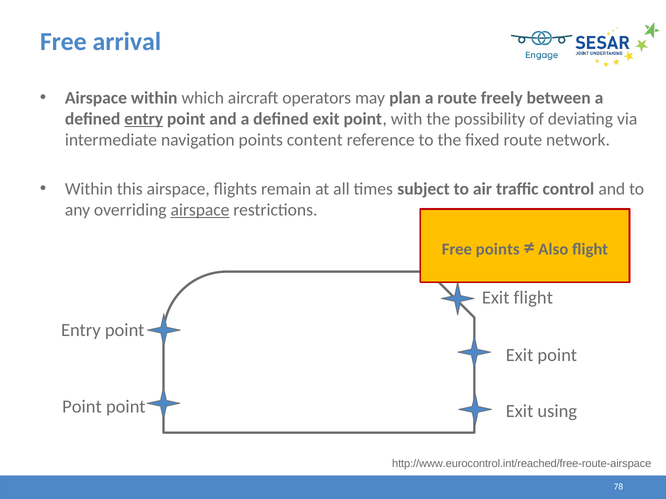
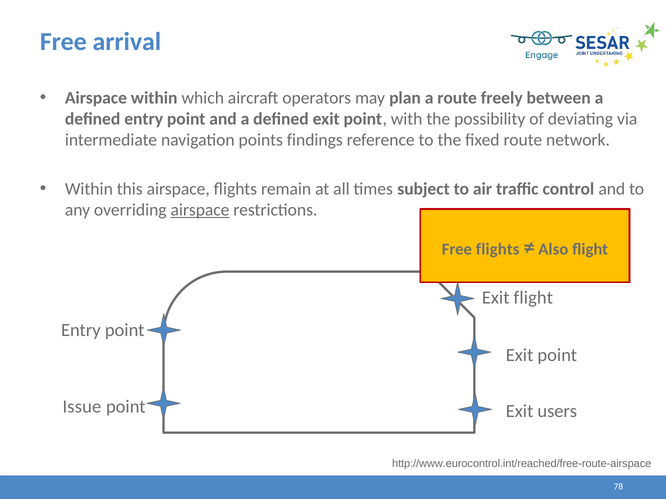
entry underline: present -> none (144, 119)
content: content -> findings (315, 140)
Free points: points -> flights (498, 249)
Point: Point -> Issue (82, 407)
using: using -> users (557, 412)
